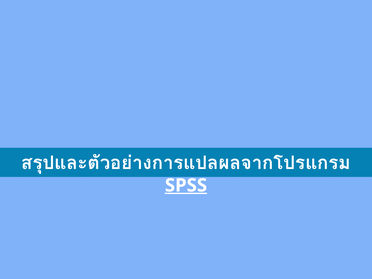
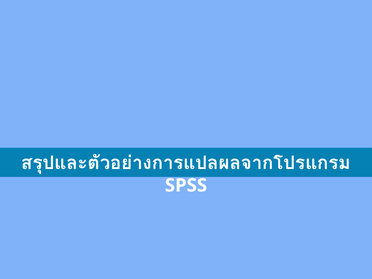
SPSS underline: present -> none (186, 185)
